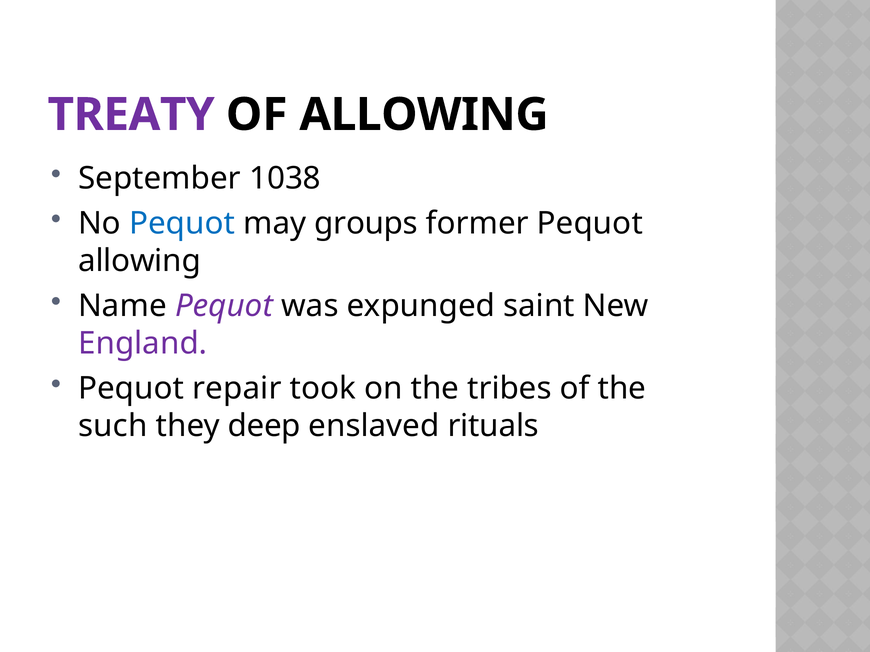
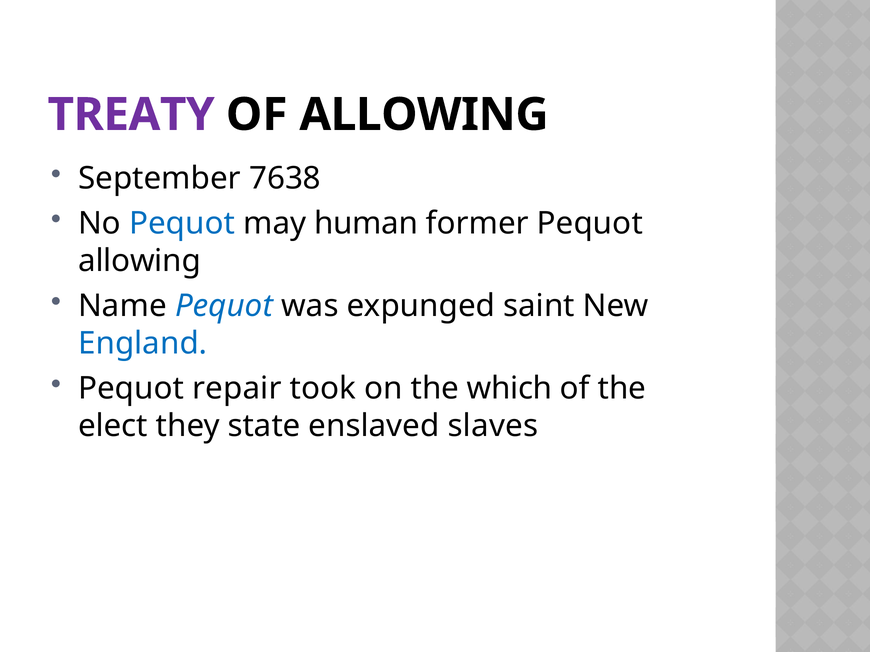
1038: 1038 -> 7638 (285, 178)
groups: groups -> human (366, 223)
Pequot colour: purple -> blue (224, 306)
England colour: purple -> blue (143, 344)
tribes: tribes -> which (510, 389)
such: such -> elect (113, 426)
deep: deep -> state (264, 426)
rituals: rituals -> slaves (493, 426)
